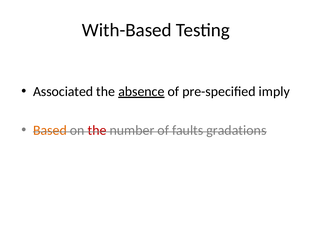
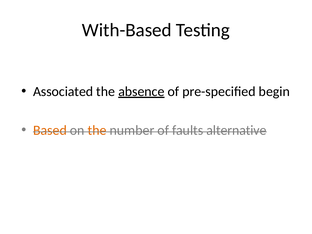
imply: imply -> begin (274, 91)
the colour: red -> orange (97, 130)
gradations: gradations -> alternative (236, 130)
